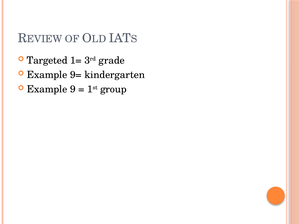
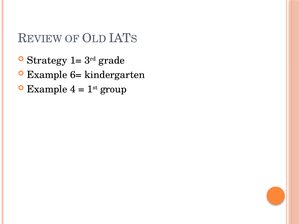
Targeted: Targeted -> Strategy (47, 60)
9=: 9= -> 6= (76, 75)
9: 9 -> 4 (73, 89)
